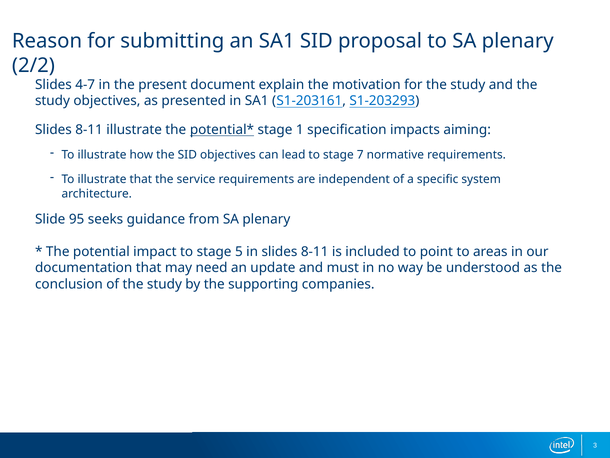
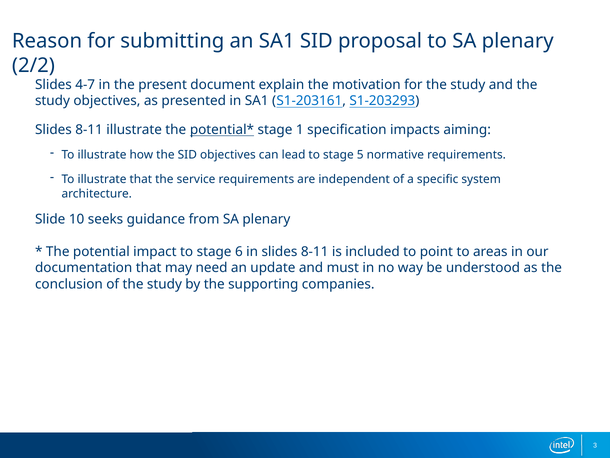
7: 7 -> 5 (360, 155)
95: 95 -> 10 (77, 219)
5: 5 -> 6 (239, 251)
